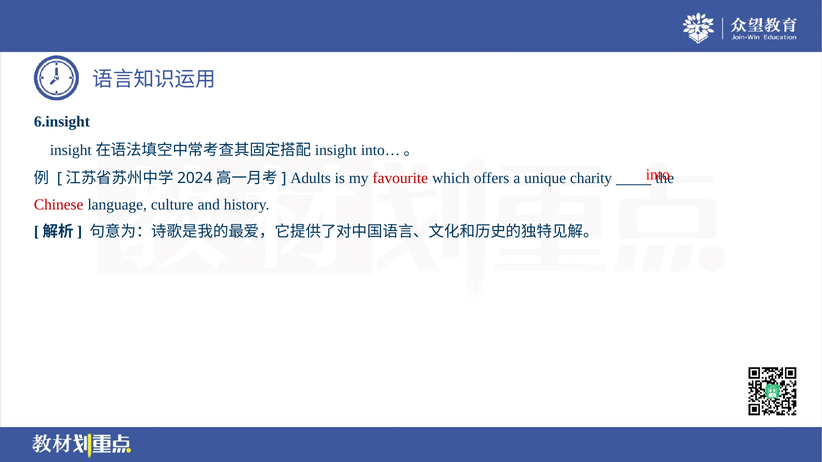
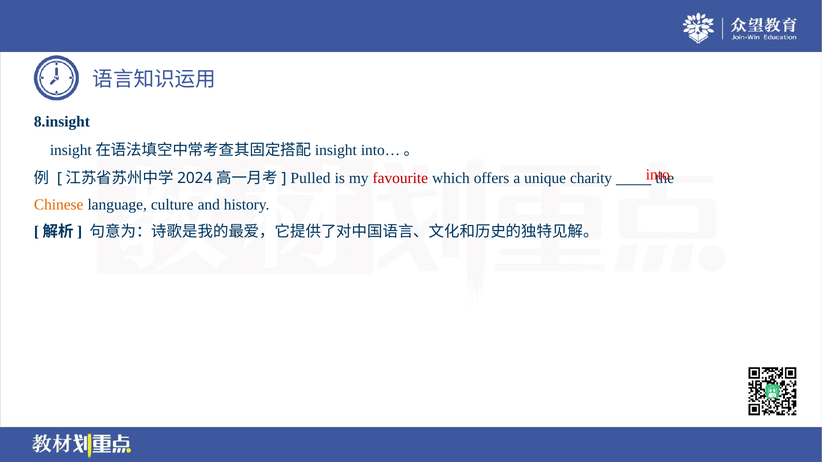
6.insight: 6.insight -> 8.insight (62, 122)
Adults: Adults -> Pulled (310, 179)
Chinese colour: red -> orange (59, 205)
